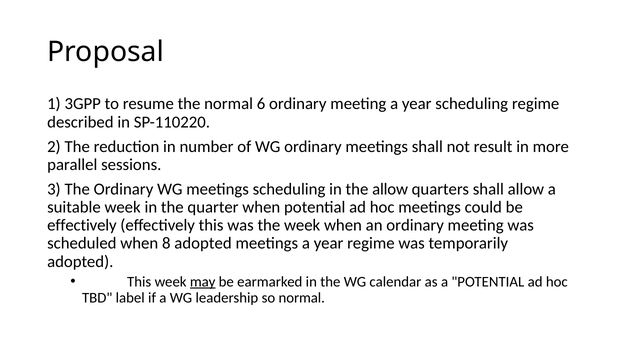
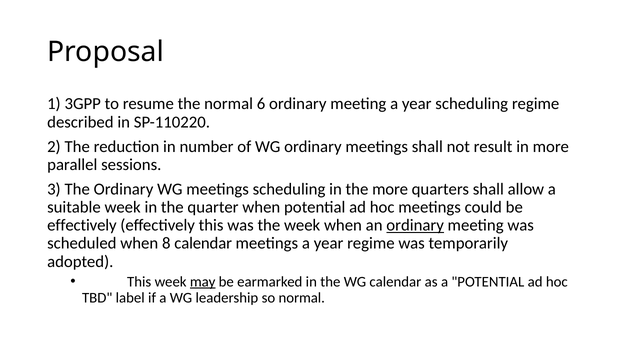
the allow: allow -> more (390, 189)
ordinary underline: none -> present (415, 225)
8 adopted: adopted -> calendar (203, 244)
